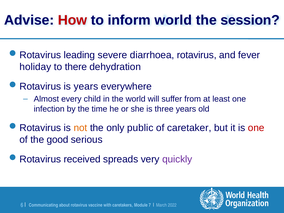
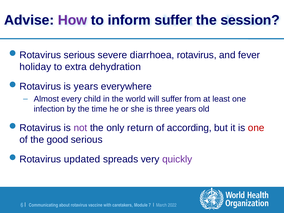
How colour: red -> purple (72, 20)
inform world: world -> suffer (173, 20)
leading: leading -> serious (79, 55)
there: there -> extra (76, 67)
not colour: orange -> purple (80, 128)
public: public -> return (140, 128)
caretaker: caretaker -> according (189, 128)
received: received -> updated (82, 159)
